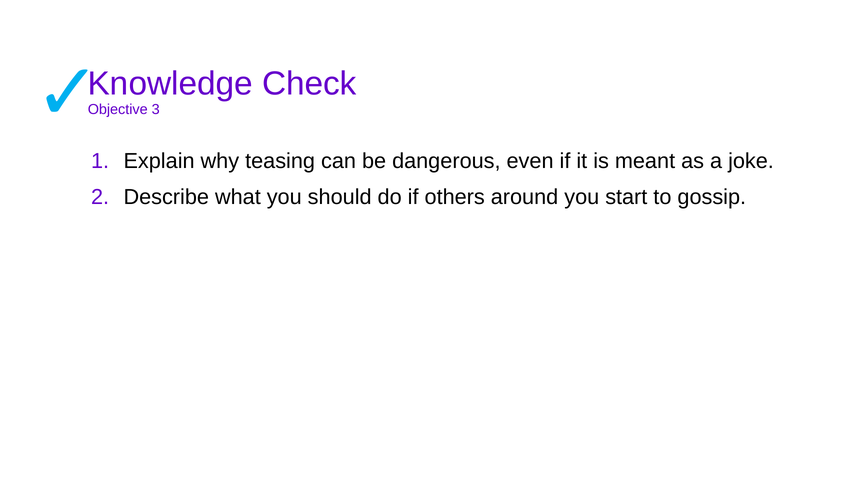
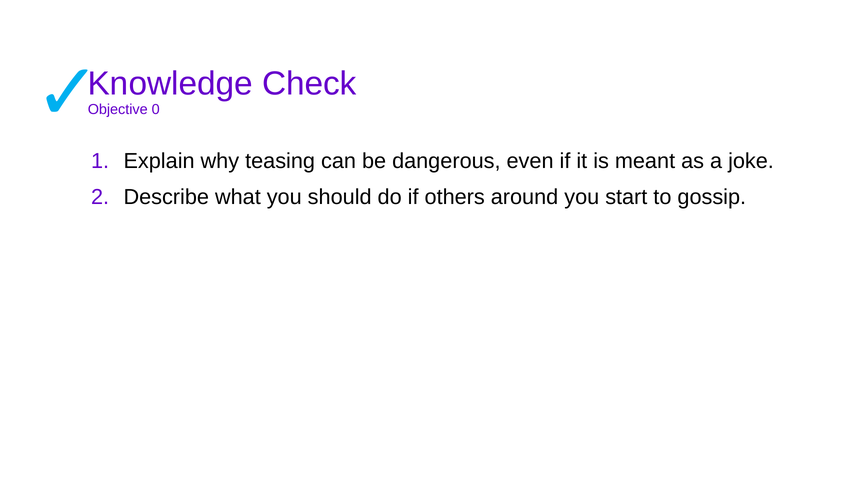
3: 3 -> 0 (156, 110)
